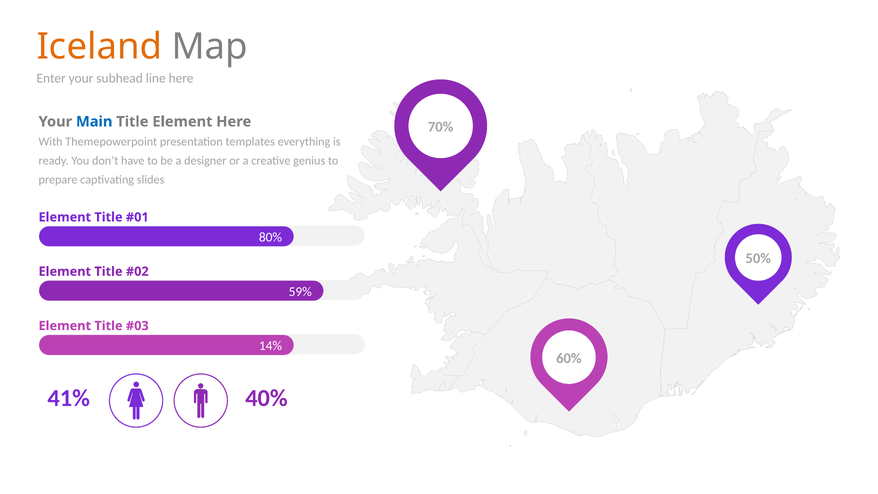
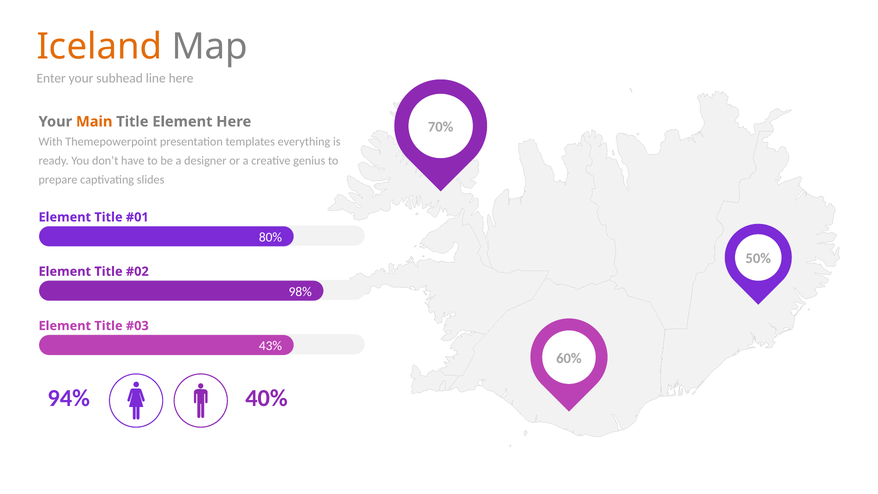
Main colour: blue -> orange (94, 122)
59%: 59% -> 98% (300, 292)
14%: 14% -> 43% (270, 346)
41%: 41% -> 94% (69, 398)
